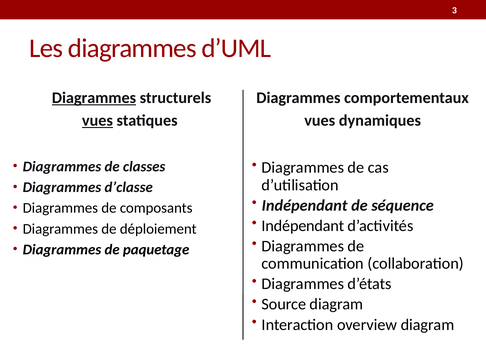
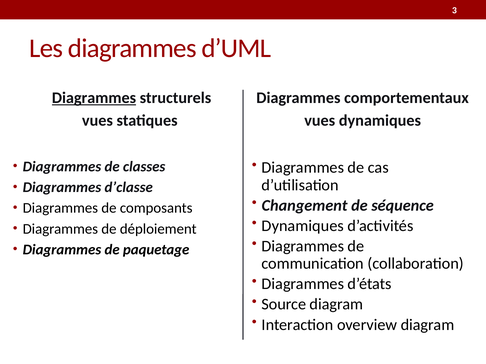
vues underline: present -> none (97, 121)
Indépendant: Indépendant -> Changement (305, 206)
Indépendant: Indépendant -> Dynamiques (303, 226)
